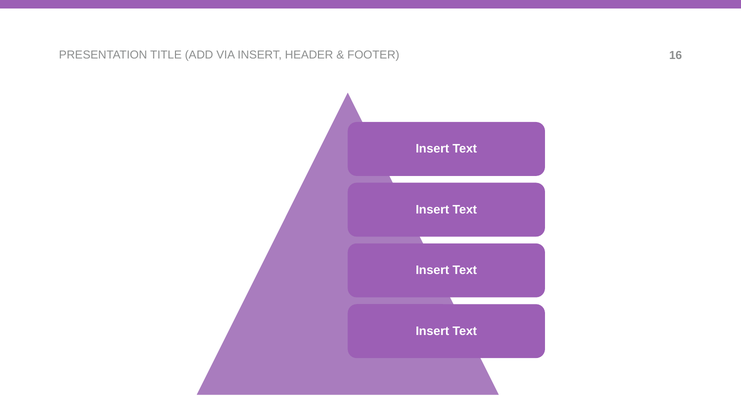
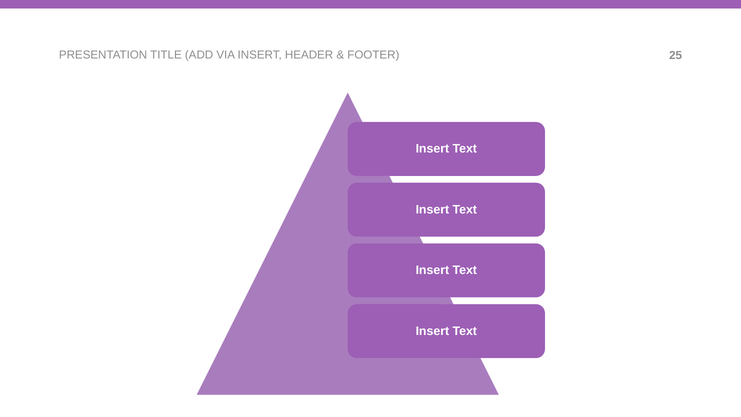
16: 16 -> 25 (676, 55)
